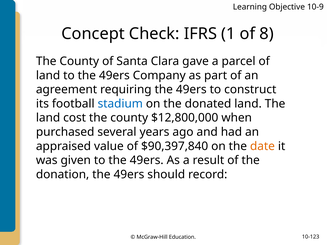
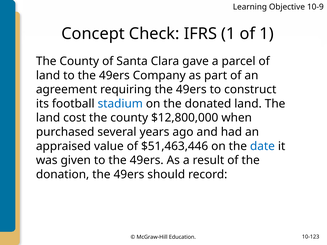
of 8: 8 -> 1 (267, 34)
$90,397,840: $90,397,840 -> $51,463,446 (175, 146)
date colour: orange -> blue (262, 146)
